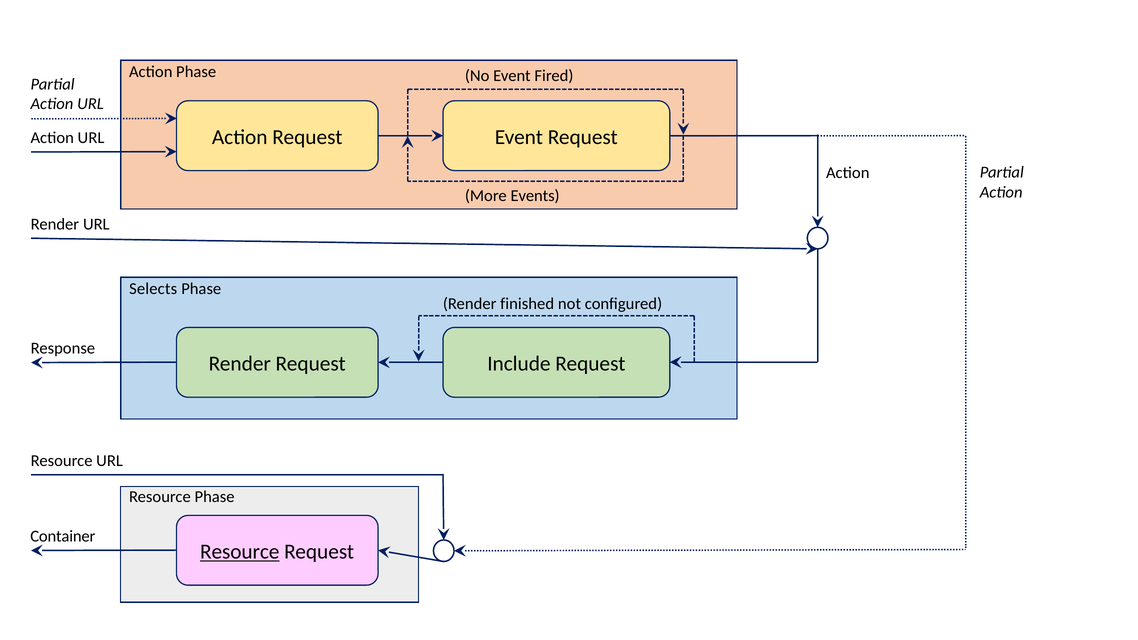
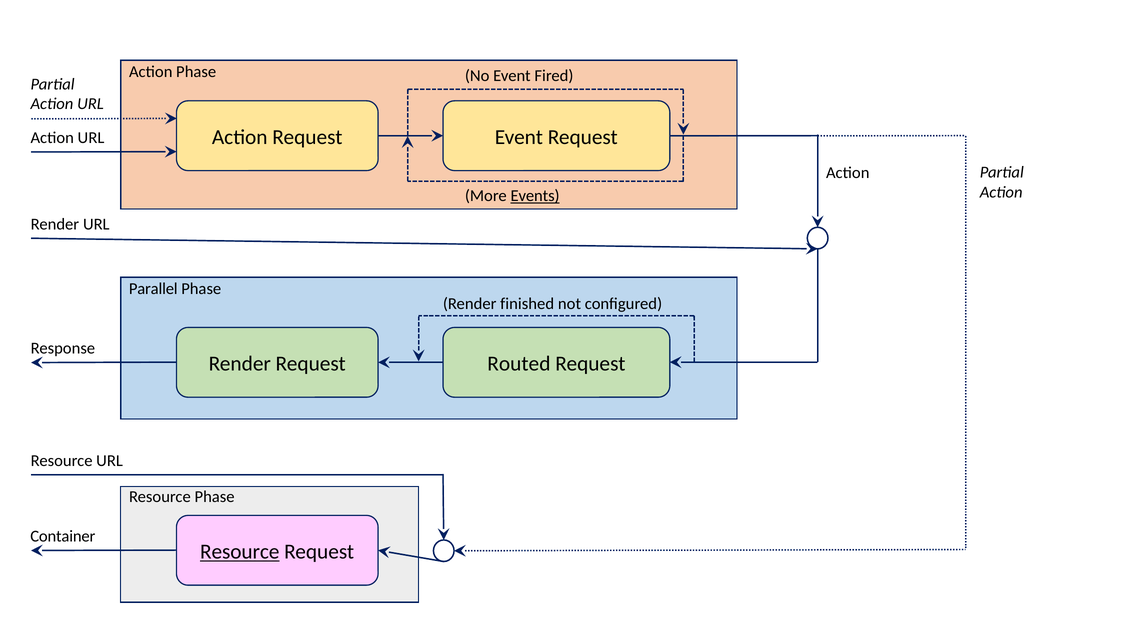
Events underline: none -> present (535, 196)
Selects: Selects -> Parallel (153, 289)
Include: Include -> Routed (519, 364)
